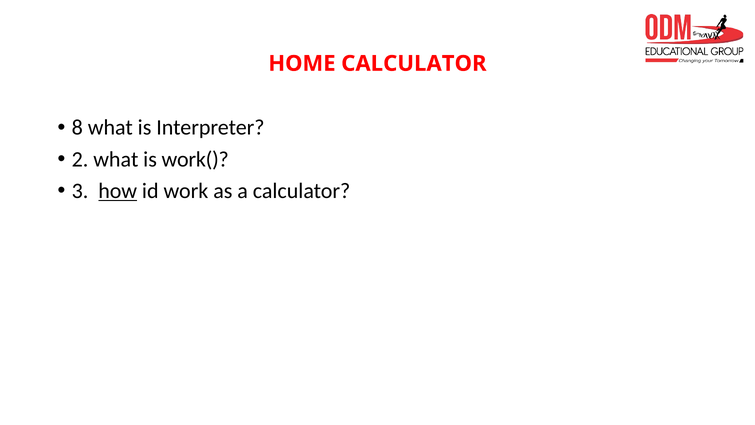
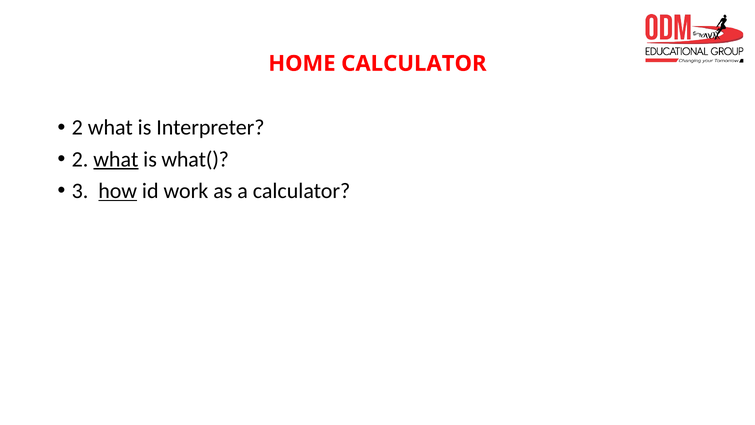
8: 8 -> 2 (77, 128)
what underline: none -> present (116, 159)
work(: work( -> what( (195, 159)
